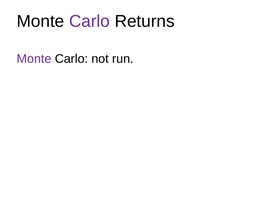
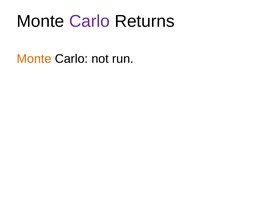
Monte colour: purple -> orange (34, 59)
